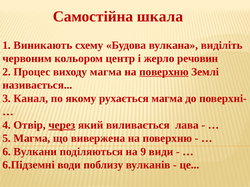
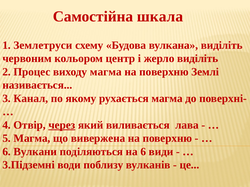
Виникають: Виникають -> Землетруси (43, 45)
жерло речовин: речовин -> виділіть (198, 59)
поверхню underline: present -> none (164, 72)
на 9: 9 -> 6 (143, 152)
6.Підземні: 6.Підземні -> 3.Підземні (29, 165)
